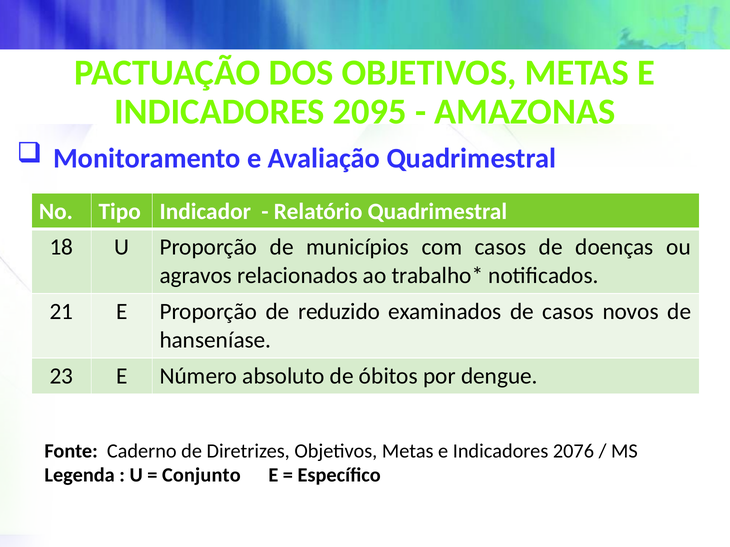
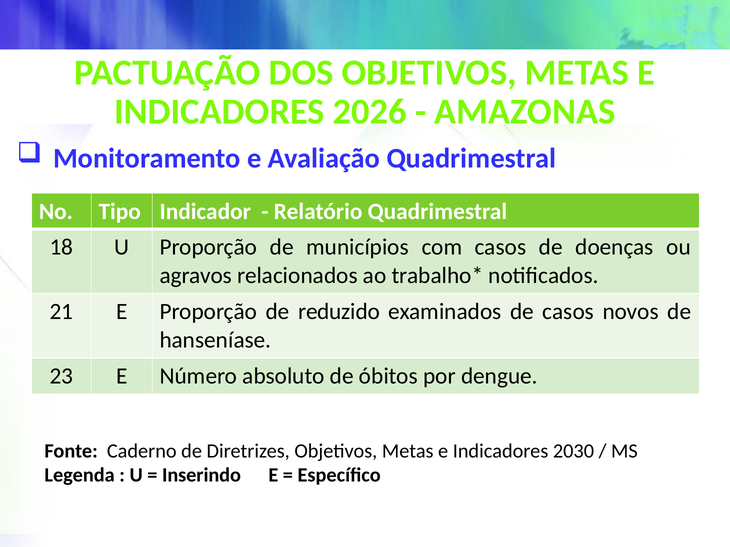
2095: 2095 -> 2026 (370, 112)
2076: 2076 -> 2030 (573, 451)
Conjunto: Conjunto -> Inserindo (202, 476)
